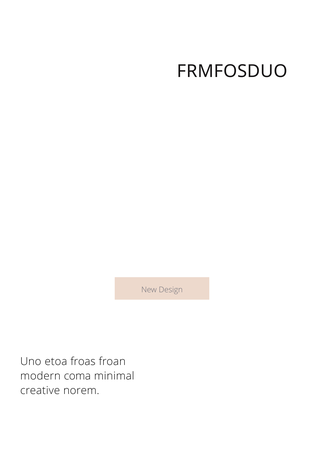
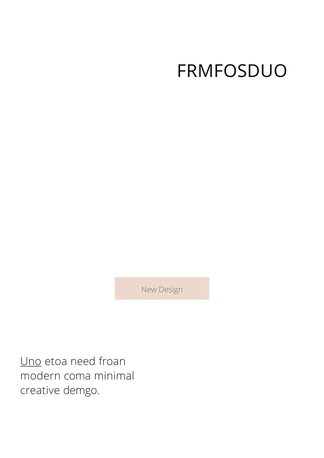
Uno underline: none -> present (31, 362)
froas: froas -> need (83, 362)
norem: norem -> demgo (81, 391)
